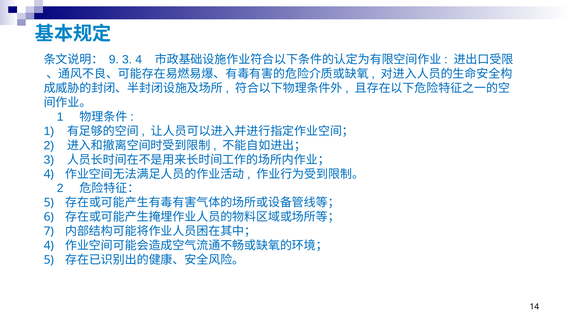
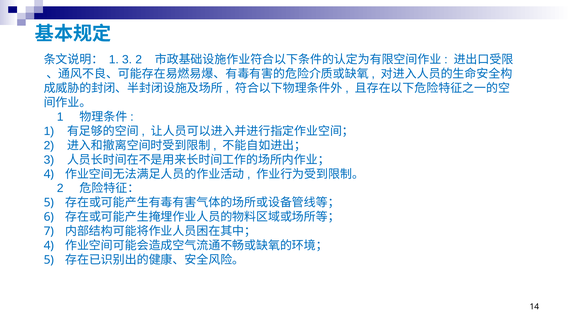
9: 9 -> 1 (114, 59)
3 4: 4 -> 2 (139, 59)
